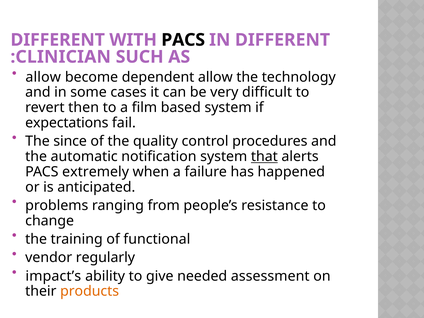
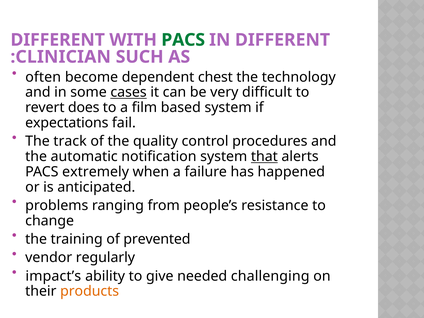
PACS colour: black -> green (183, 40)
allow: allow -> often (43, 77)
dependent allow: allow -> chest (215, 77)
cases underline: none -> present (129, 92)
then: then -> does (84, 108)
since: since -> track (70, 141)
functional: functional -> prevented (157, 239)
assessment: assessment -> challenging (270, 276)
